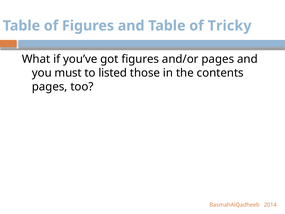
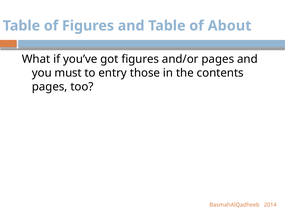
Tricky: Tricky -> About (230, 26)
listed: listed -> entry (113, 73)
